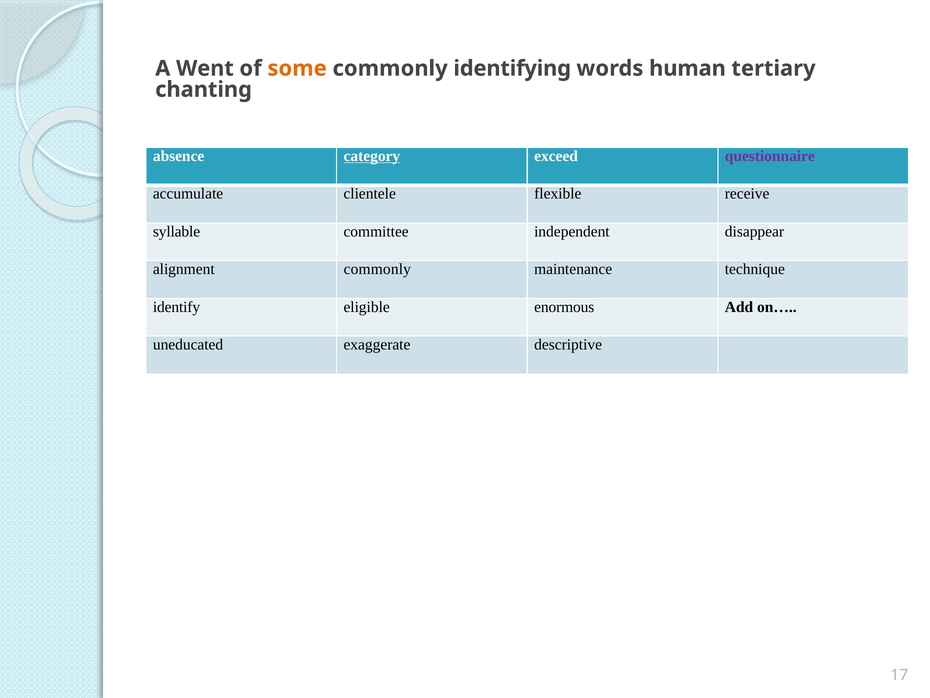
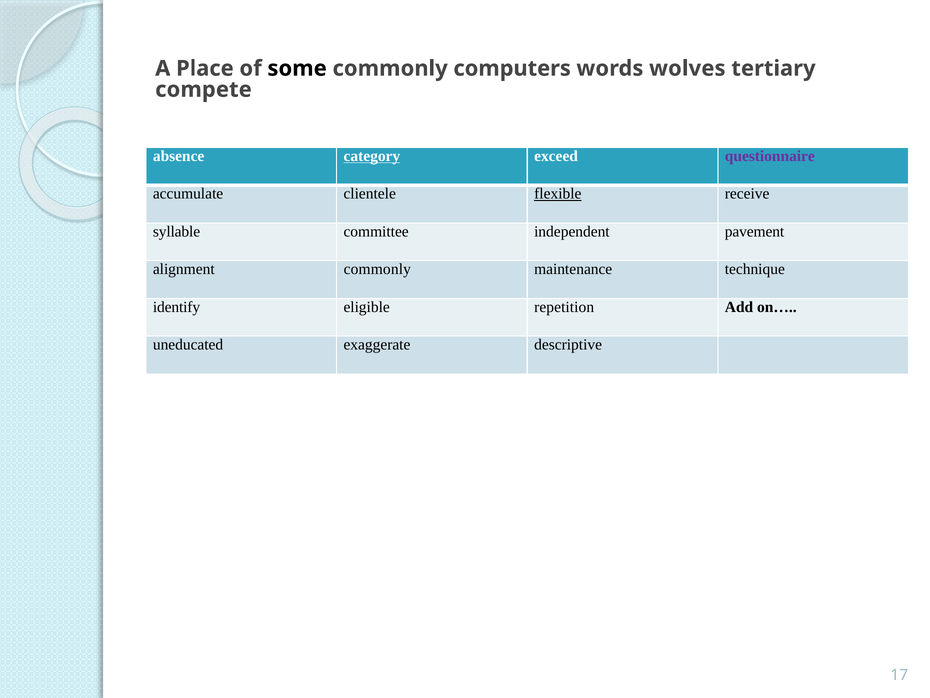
Went: Went -> Place (205, 68)
some colour: orange -> black (297, 68)
identifying: identifying -> computers (512, 68)
human: human -> wolves (687, 68)
chanting: chanting -> compete (203, 89)
flexible underline: none -> present (558, 194)
disappear: disappear -> pavement (755, 231)
enormous: enormous -> repetition (564, 307)
